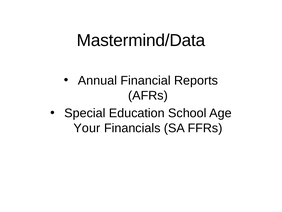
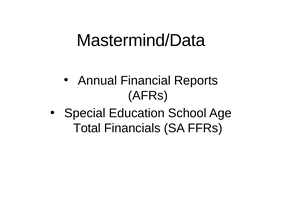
Your: Your -> Total (87, 128)
